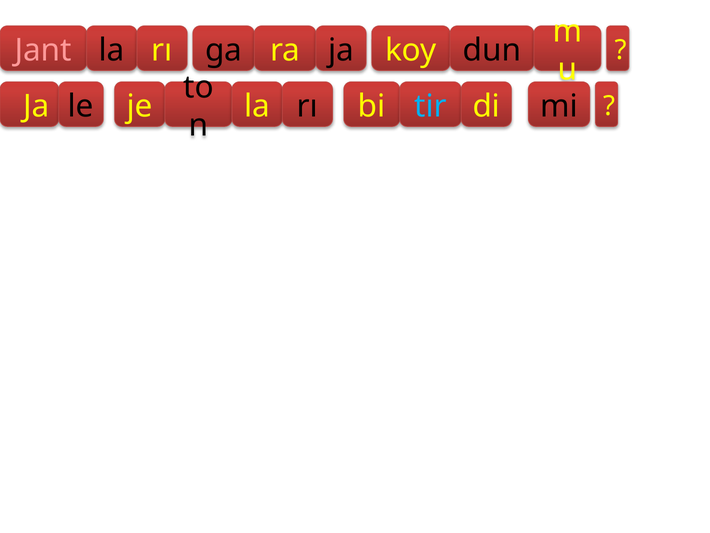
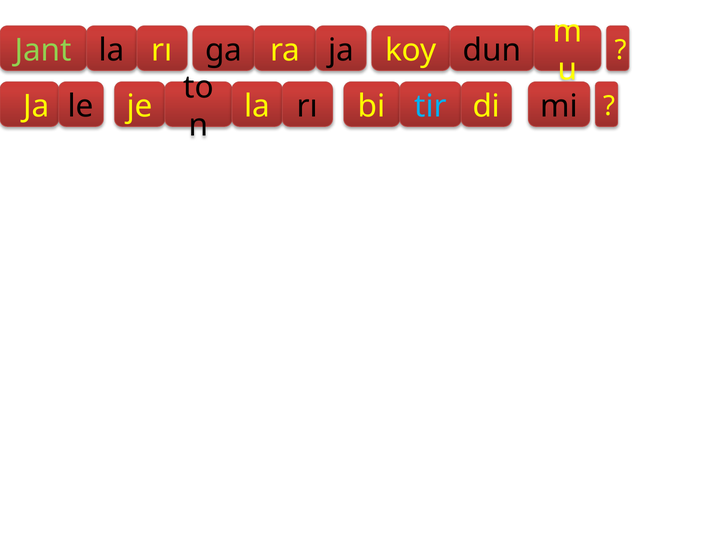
Jant colour: pink -> light green (43, 50)
